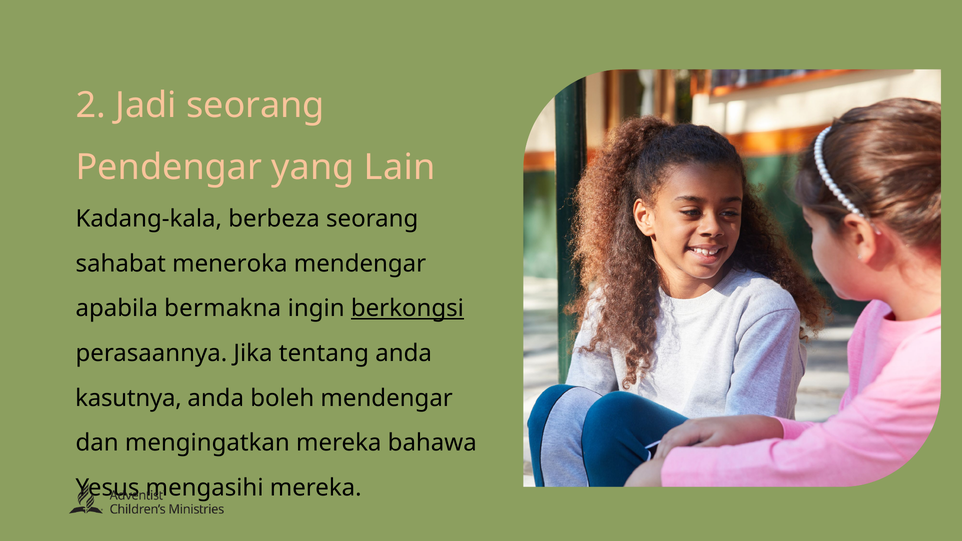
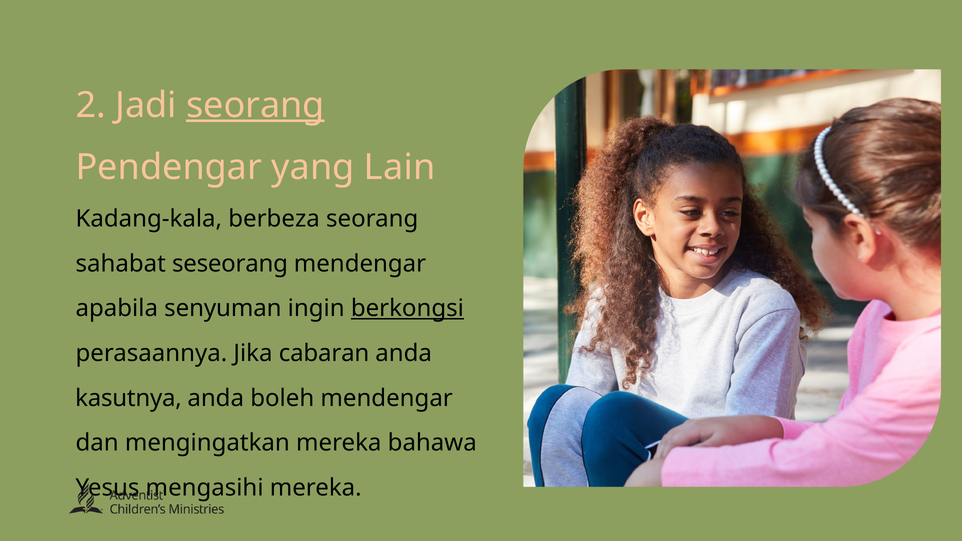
seorang underline: none -> present (255, 105)
meneroka: meneroka -> seseorang (230, 264)
bermakna: bermakna -> senyuman (223, 309)
tentang: tentang -> cabaran (324, 353)
